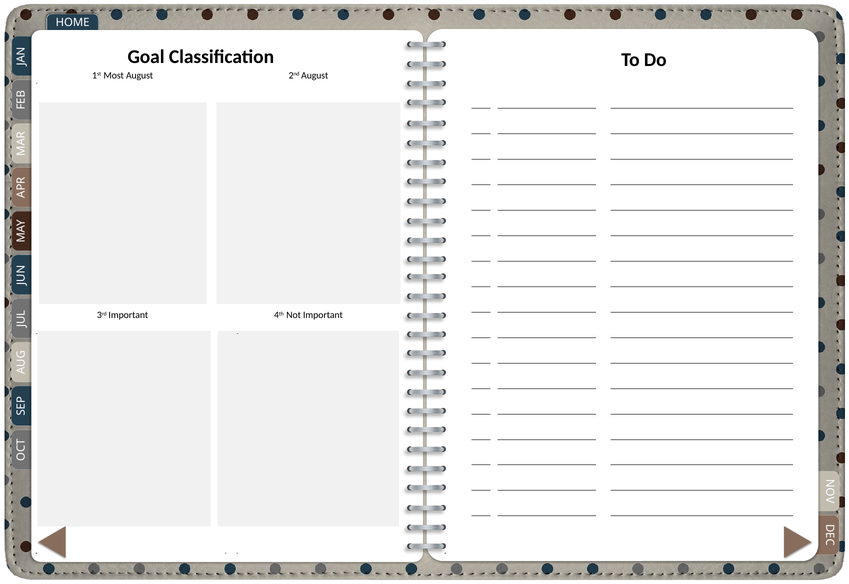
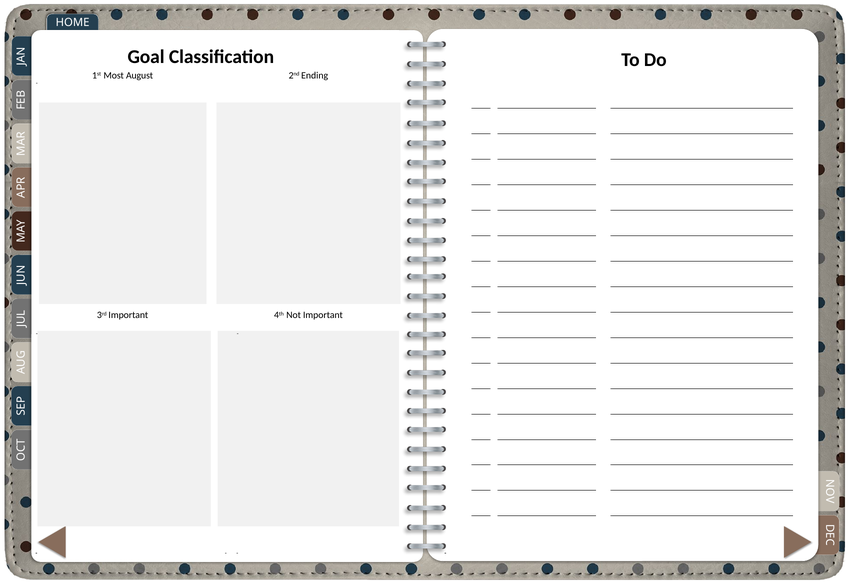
2nd August: August -> Ending (315, 75)
